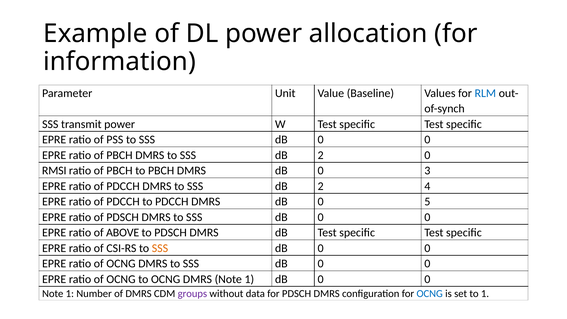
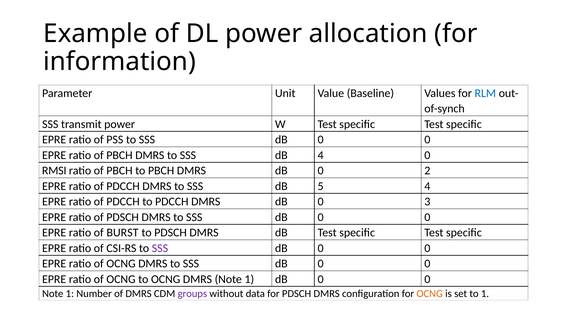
2: 2 -> 4 (321, 155)
3: 3 -> 2 (427, 171)
2: 2 -> 5 (321, 186)
5: 5 -> 3 (427, 202)
ABOVE: ABOVE -> BURST (123, 233)
SSS colour: orange -> purple (160, 248)
OCNG colour: blue -> orange (430, 294)
